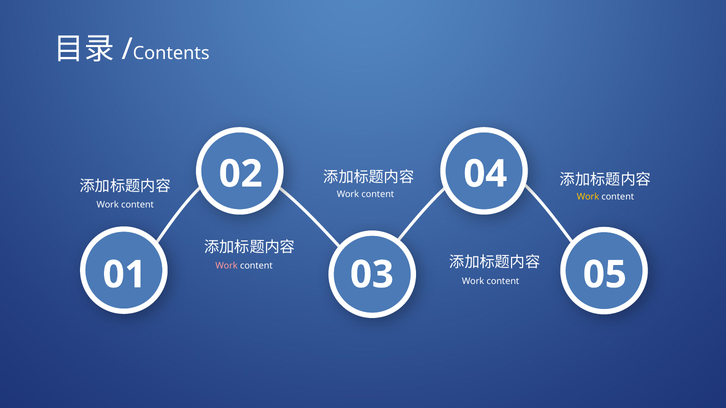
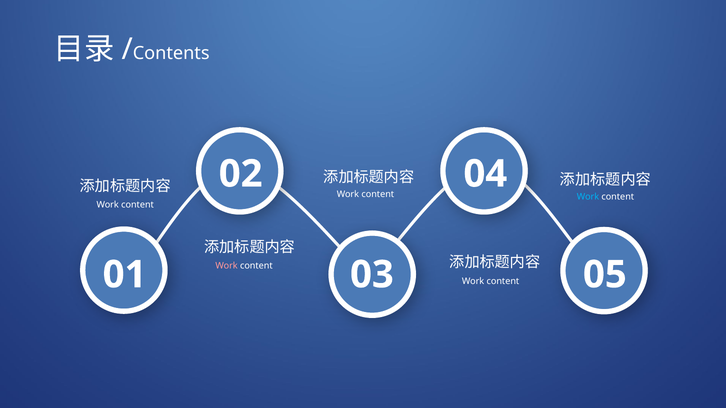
Work colour: yellow -> light blue (588, 197)
